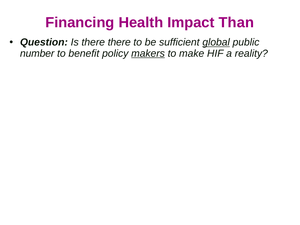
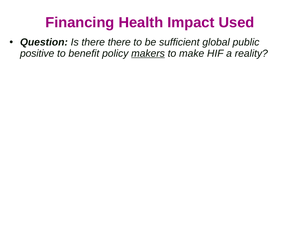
Than: Than -> Used (236, 22)
global underline: present -> none (216, 42)
number: number -> positive (37, 53)
